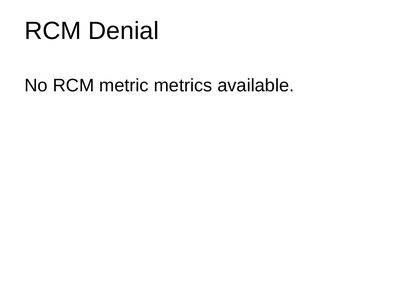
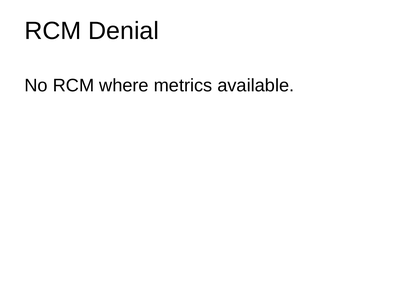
metric: metric -> where (124, 86)
